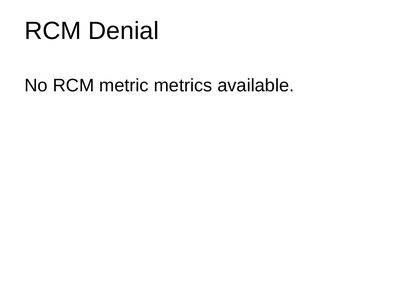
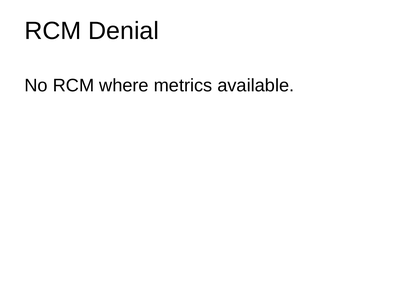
metric: metric -> where (124, 86)
